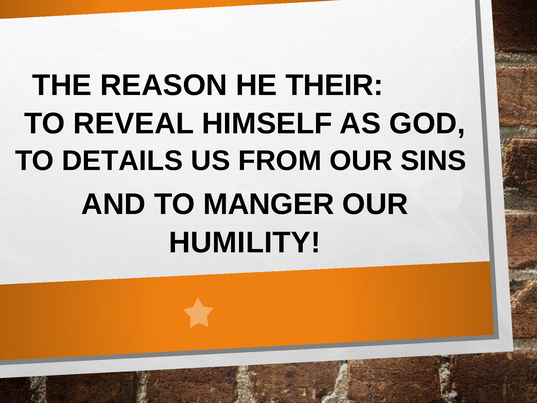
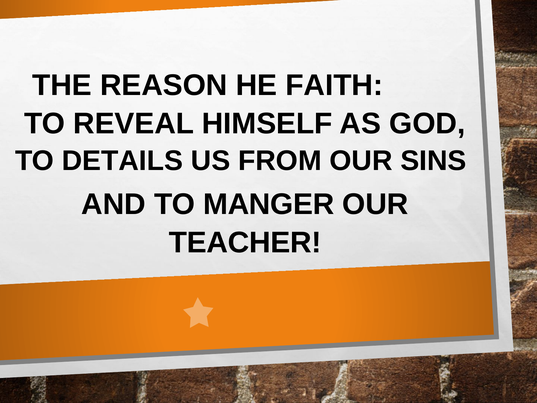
THEIR: THEIR -> FAITH (334, 85)
HUMILITY: HUMILITY -> TEACHER (245, 242)
